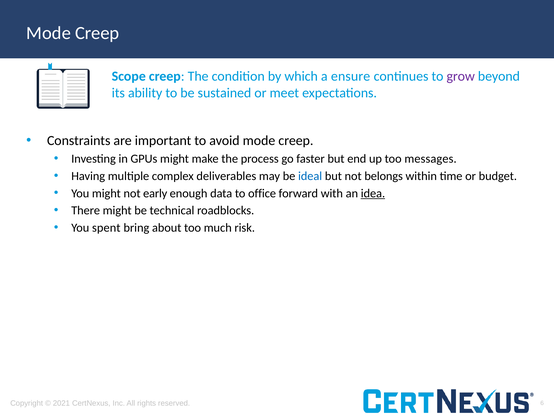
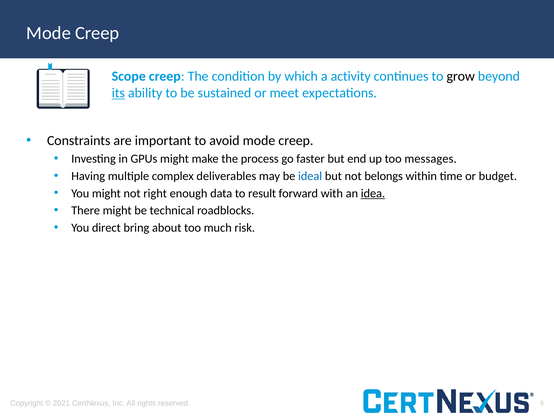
ensure: ensure -> activity (351, 76)
grow colour: purple -> black (461, 76)
its underline: none -> present (118, 93)
early: early -> right (155, 193)
office: office -> result (262, 193)
spent: spent -> direct (106, 228)
